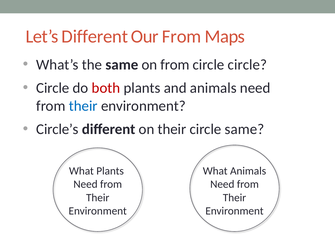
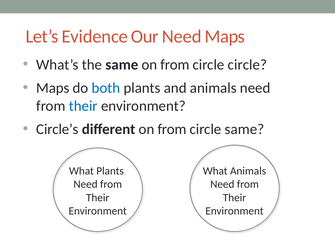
Let’s Different: Different -> Evidence (95, 36)
Our From: From -> Need (182, 36)
Circle: Circle -> Maps (53, 88)
both colour: red -> blue (106, 88)
different on their: their -> from (172, 129)
